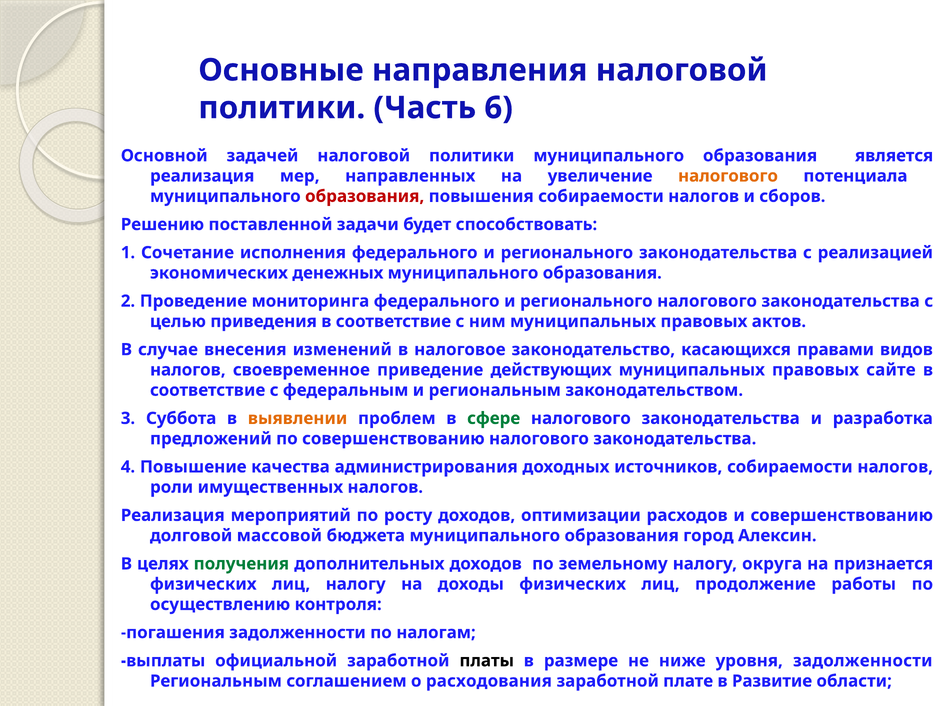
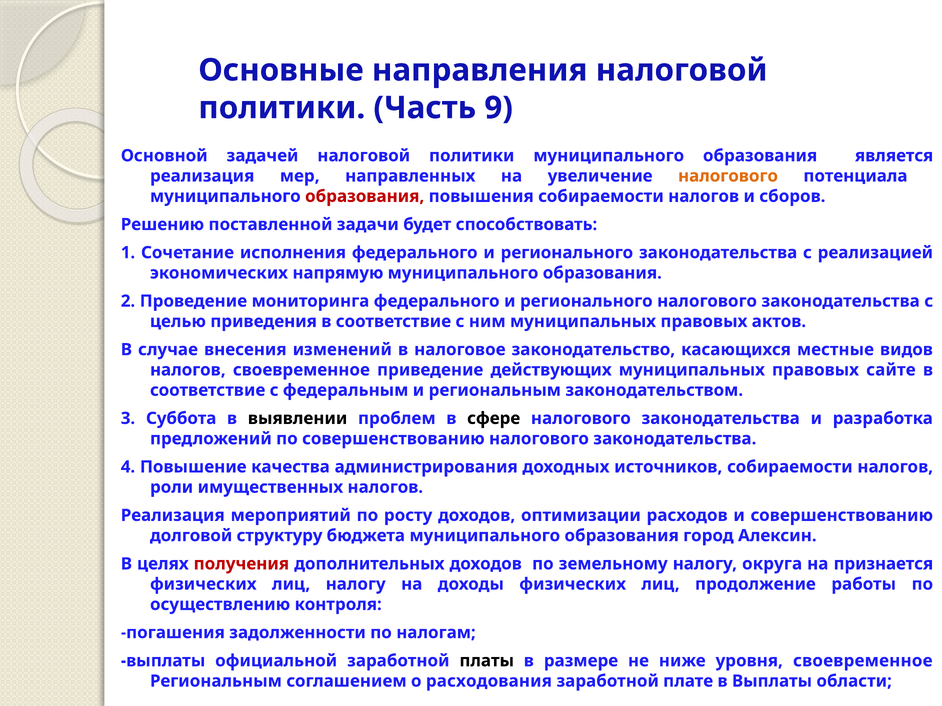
6: 6 -> 9 (499, 108)
денежных: денежных -> напрямую (338, 273)
правами: правами -> местные (835, 350)
выявлении colour: orange -> black (298, 419)
сфере colour: green -> black (494, 419)
массовой: массовой -> структуру (280, 536)
получения colour: green -> red (241, 564)
уровня задолженности: задолженности -> своевременное (863, 661)
в Развитие: Развитие -> Выплаты (772, 682)
